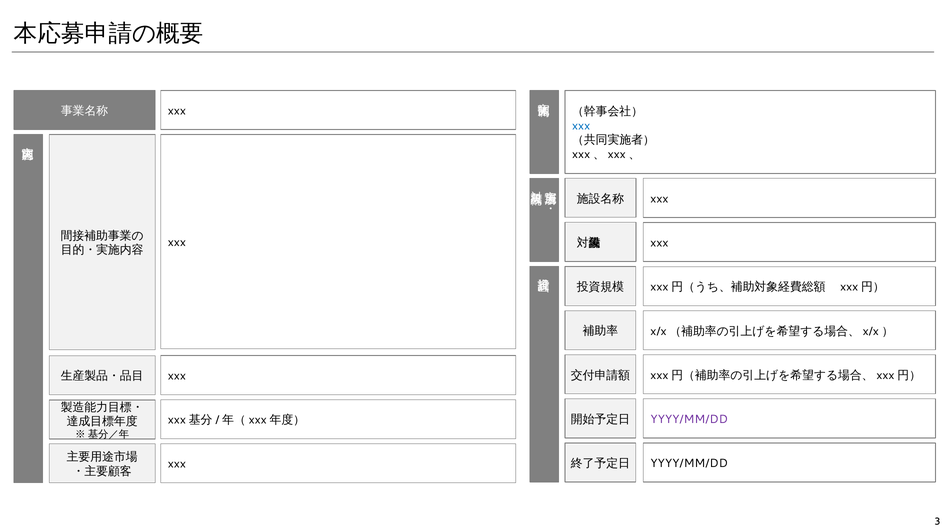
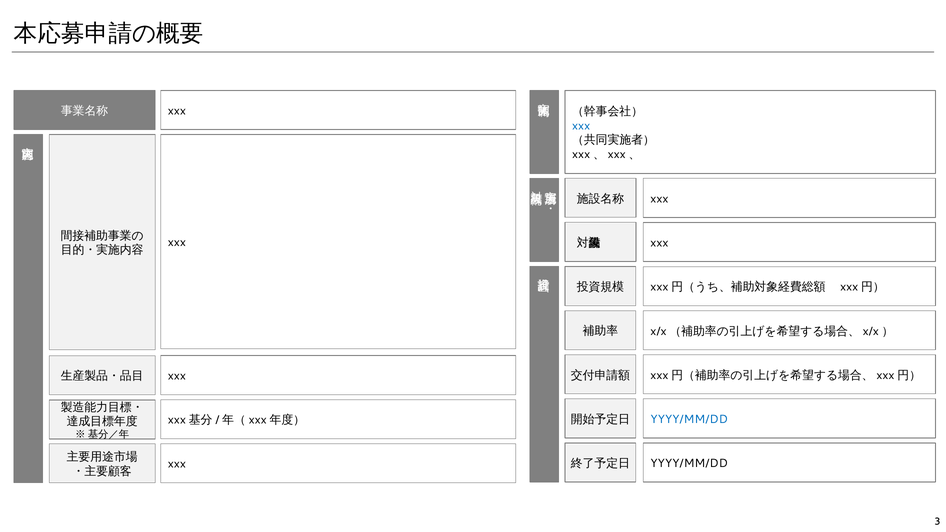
YYYY/MM/DD colour: purple -> blue (689, 419)
